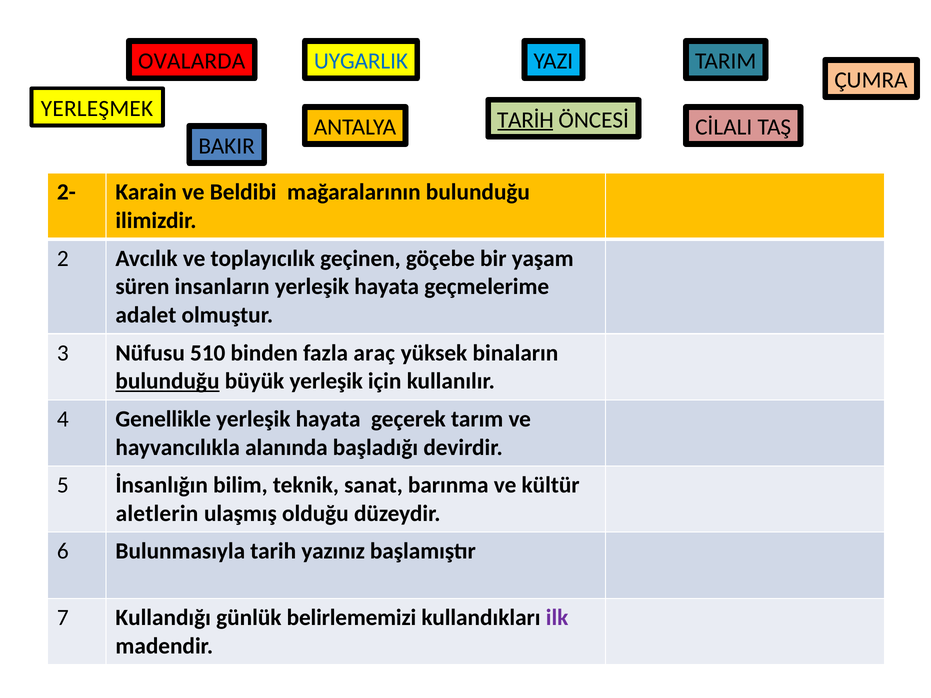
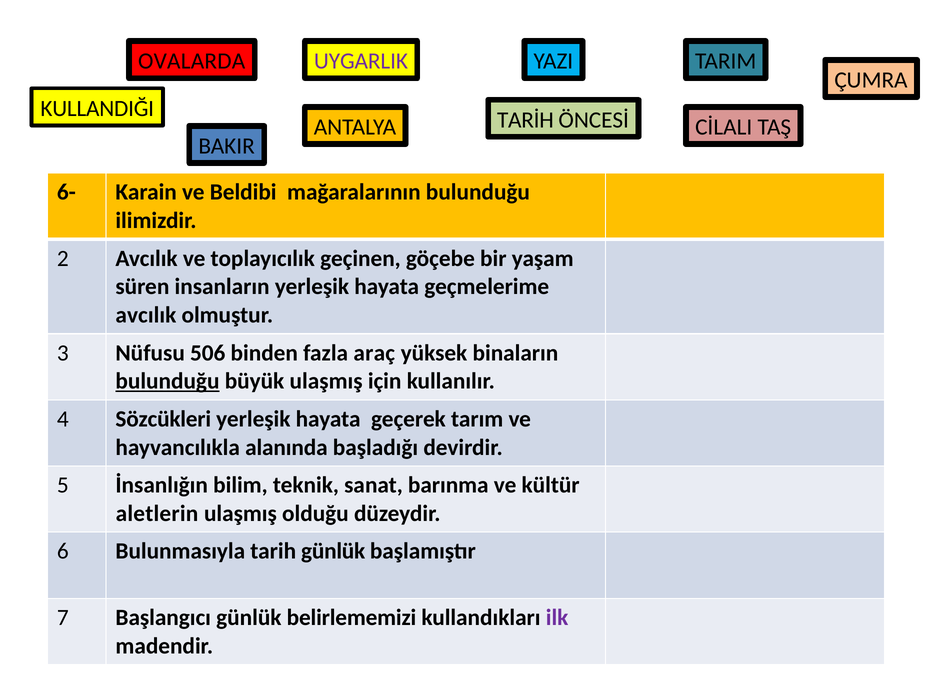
UYGARLIK colour: blue -> purple (361, 61)
YERLEŞMEK: YERLEŞMEK -> KULLANDIĞI (97, 109)
TARİH underline: present -> none (525, 120)
2-: 2- -> 6- (66, 192)
adalet: adalet -> avcılık (146, 315)
510: 510 -> 506 (208, 353)
büyük yerleşik: yerleşik -> ulaşmış (326, 381)
Genellikle: Genellikle -> Sözcükleri (163, 419)
tarih yazınız: yazınız -> günlük (333, 552)
Kullandığı: Kullandığı -> Başlangıcı (163, 618)
